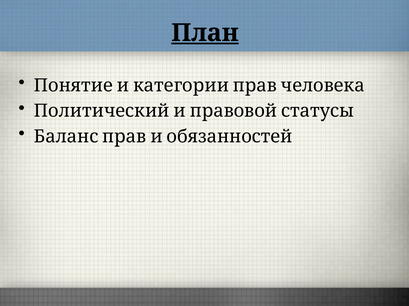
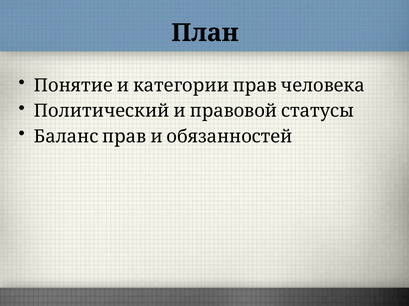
План underline: present -> none (205, 33)
